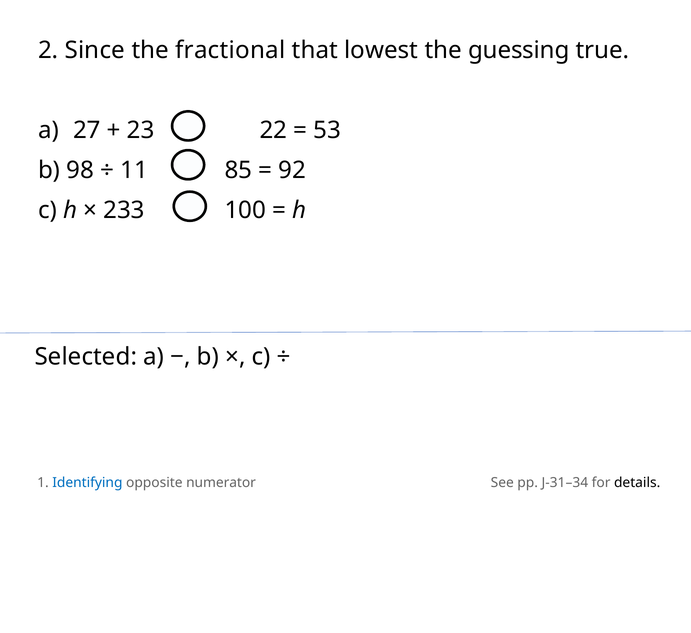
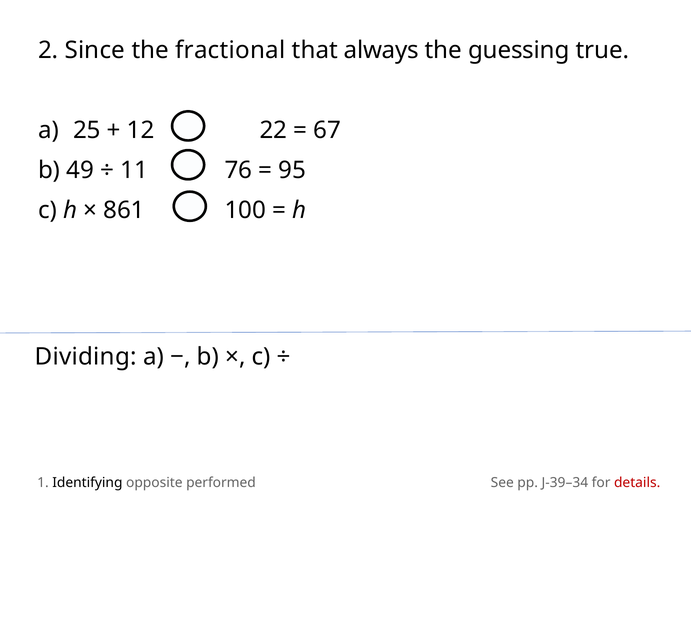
lowest: lowest -> always (381, 50)
27: 27 -> 25 (87, 130)
23: 23 -> 12 (141, 130)
53: 53 -> 67 (327, 130)
98: 98 -> 49 (80, 170)
85: 85 -> 76 (238, 170)
92: 92 -> 95 (292, 170)
233: 233 -> 861 (124, 210)
Selected: Selected -> Dividing (86, 357)
Identifying colour: blue -> black (87, 483)
numerator: numerator -> performed (221, 483)
J-31–34: J-31–34 -> J-39–34 (565, 483)
details colour: black -> red (637, 483)
